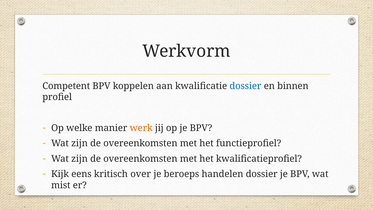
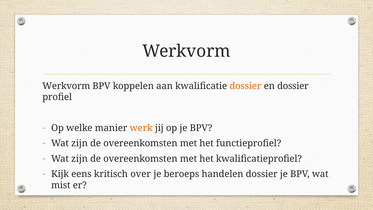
Competent: Competent -> Werkvorm (66, 86)
dossier colour: blue -> orange (245, 86)
en binnen: binnen -> dossier (293, 86)
